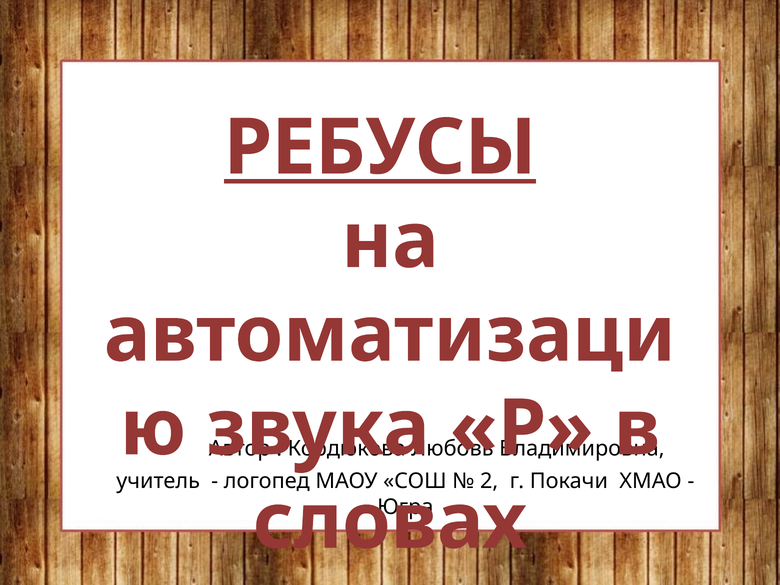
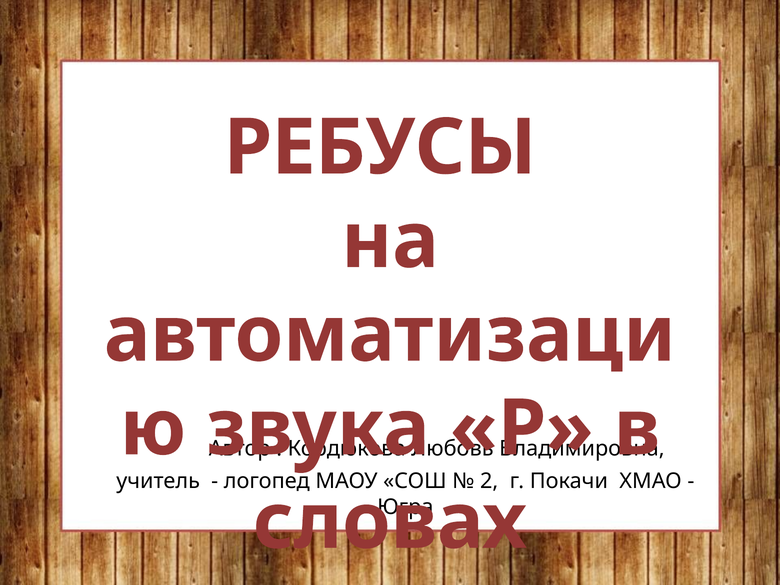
РЕБУСЫ underline: present -> none (380, 148)
